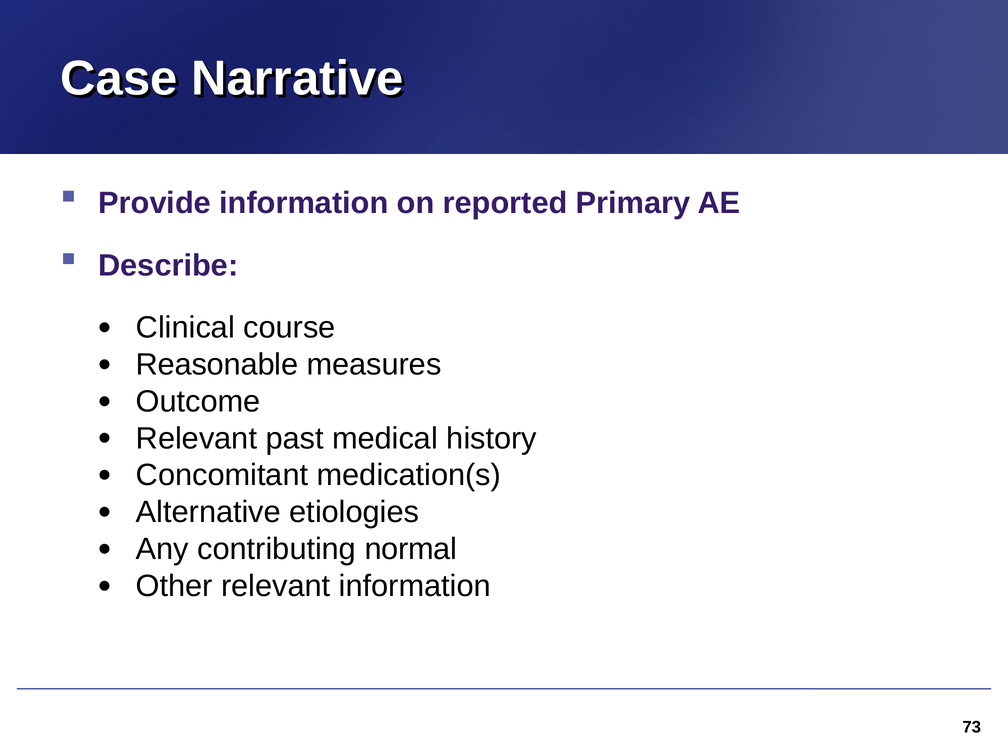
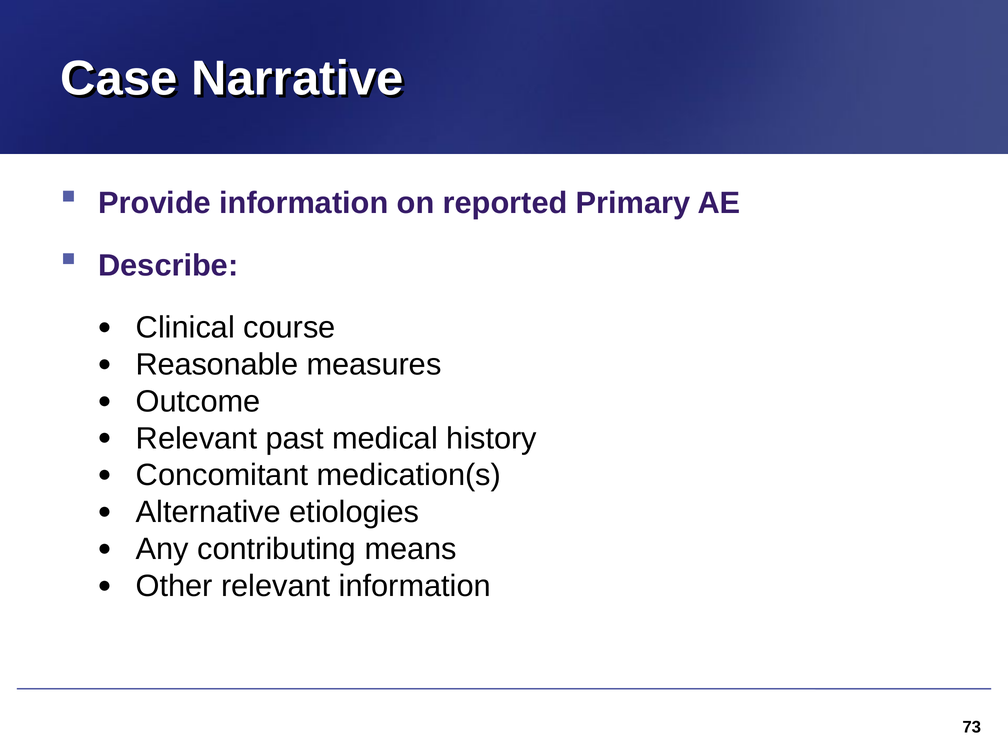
normal: normal -> means (411, 549)
